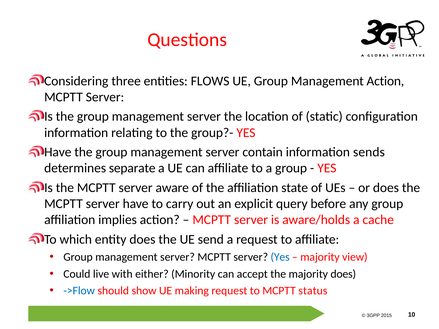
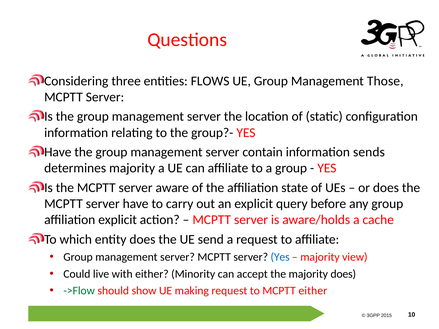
Management Action: Action -> Those (385, 81)
determines separate: separate -> majority (132, 168)
affiliation implies: implies -> explicit (118, 220)
->Flow colour: blue -> green (79, 291)
MCPTT status: status -> either (313, 291)
